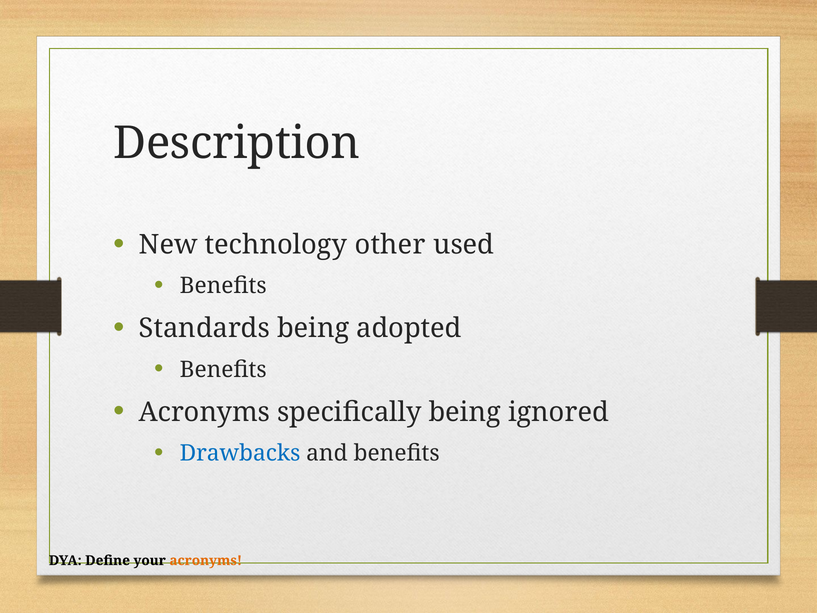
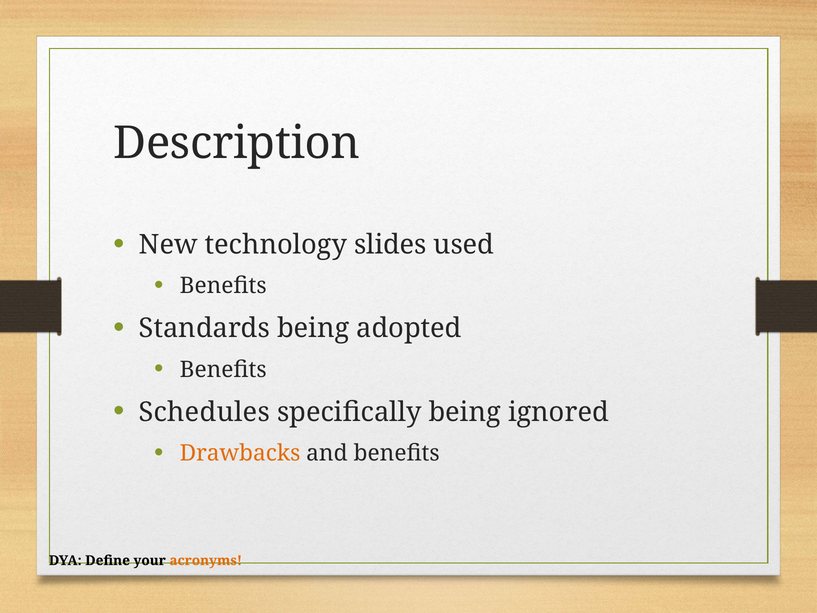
other: other -> slides (390, 245)
Acronyms: Acronyms -> Schedules (204, 412)
Drawbacks colour: blue -> orange (240, 453)
